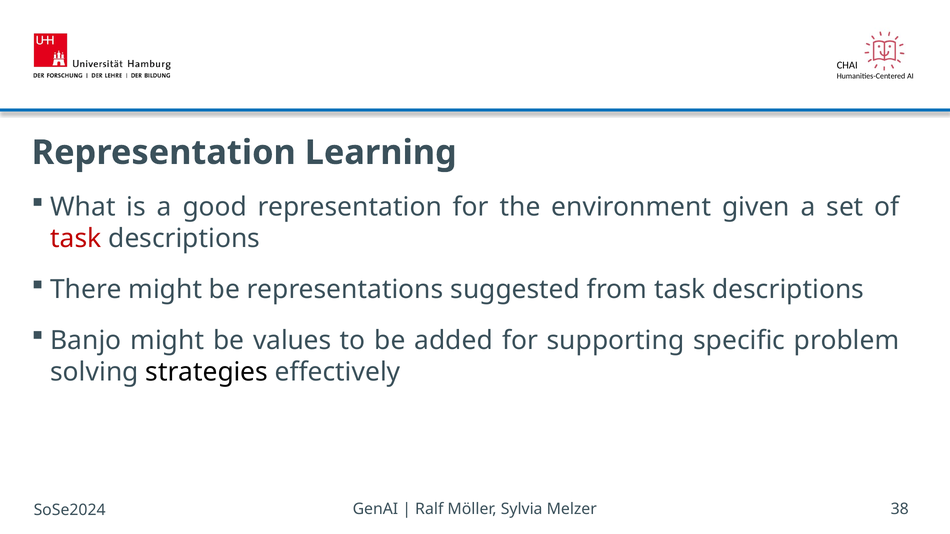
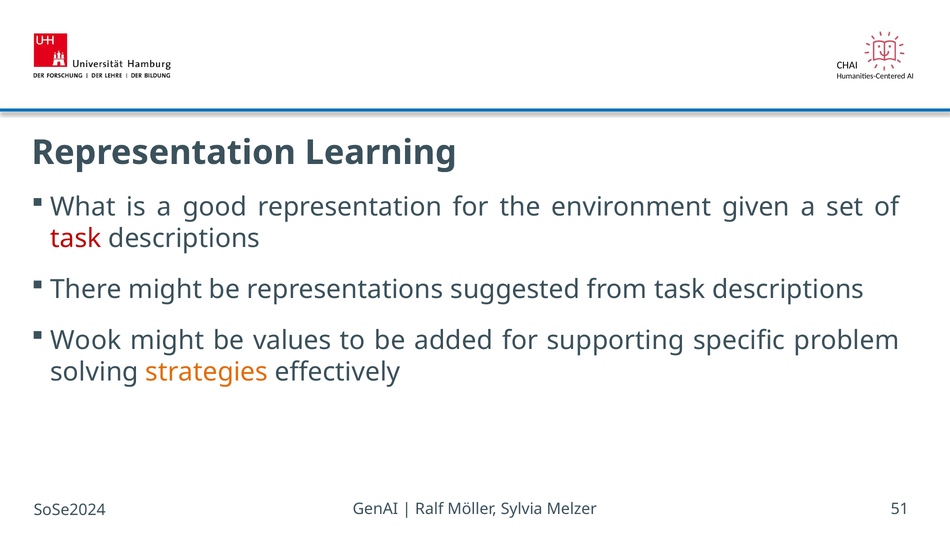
Banjo: Banjo -> Wook (86, 341)
strategies colour: black -> orange (207, 372)
38: 38 -> 51 (900, 509)
